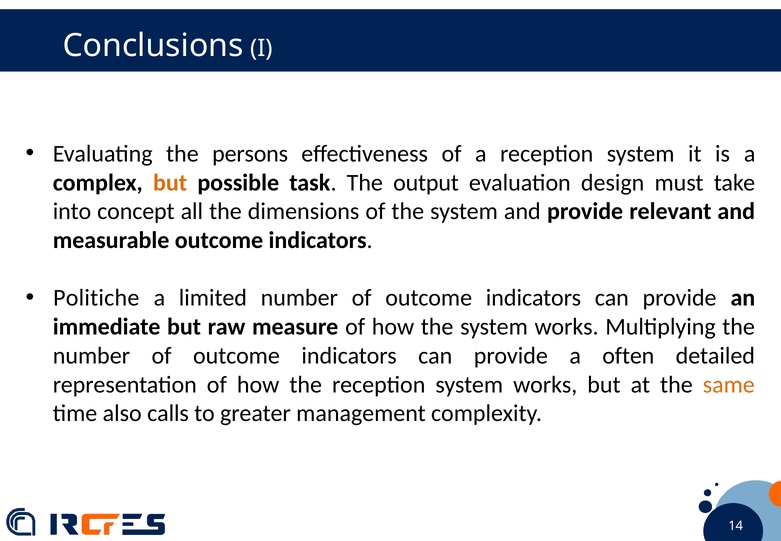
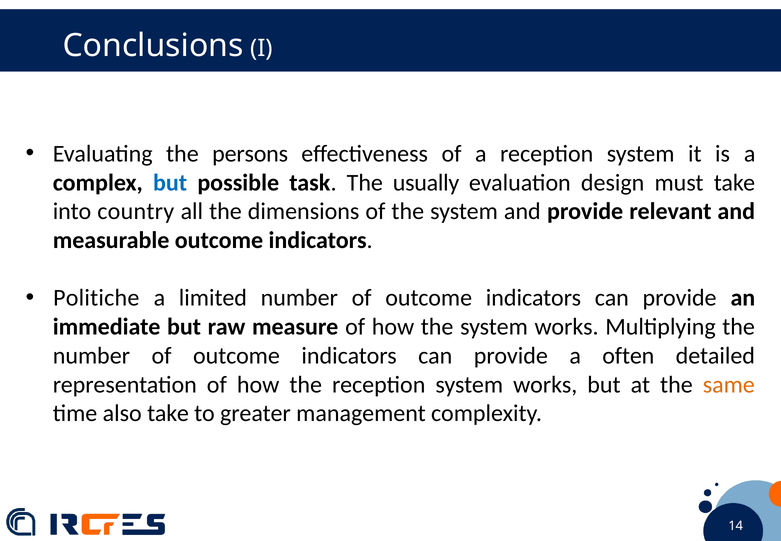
but colour: orange -> blue (170, 183)
output: output -> usually (426, 183)
concept: concept -> country (136, 211)
also calls: calls -> take (168, 413)
